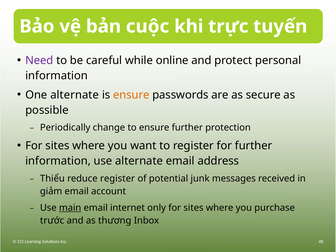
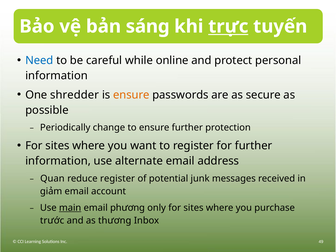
cuộc: cuộc -> sáng (148, 26)
trực underline: none -> present (228, 26)
Need colour: purple -> blue (39, 60)
One alternate: alternate -> shredder (75, 95)
Thiểu: Thiểu -> Quan (52, 179)
internet: internet -> phương (127, 208)
